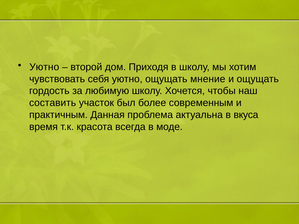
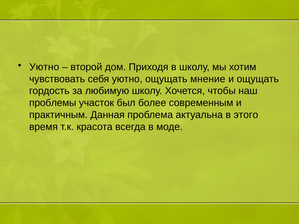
составить: составить -> проблемы (53, 103)
вкуса: вкуса -> этого (246, 115)
